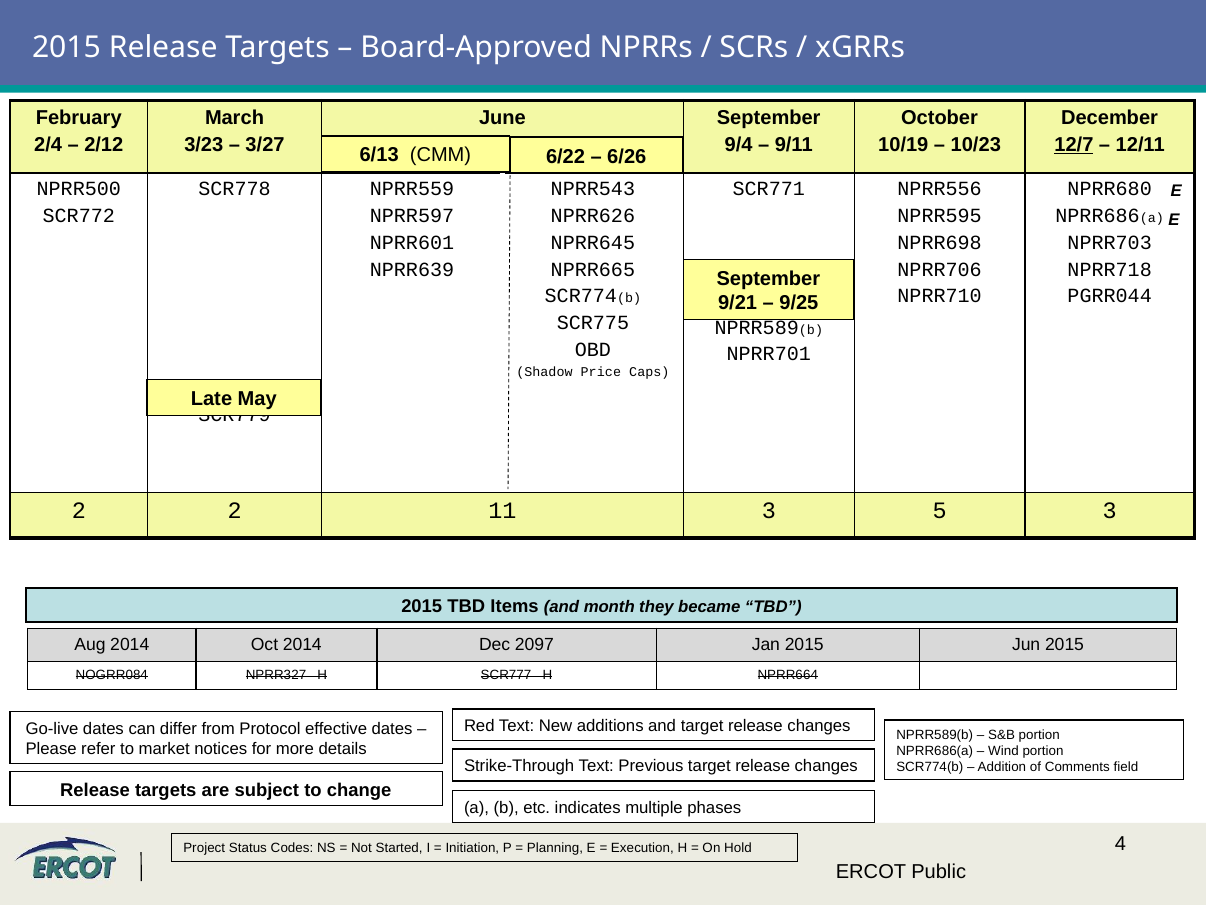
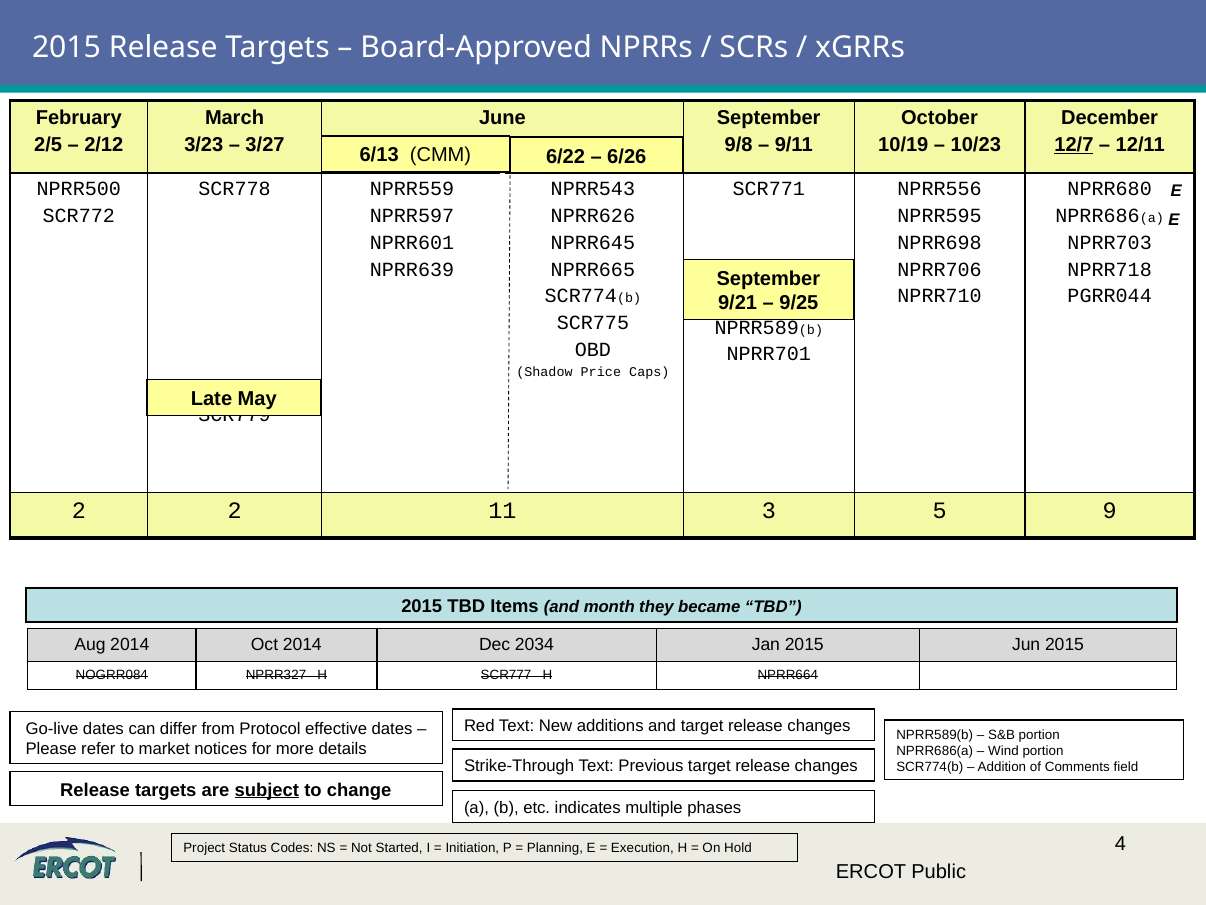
2/4: 2/4 -> 2/5 (48, 145)
9/4: 9/4 -> 9/8 (739, 145)
5 3: 3 -> 9 (1110, 510)
2097: 2097 -> 2034 (534, 644)
subject underline: none -> present (267, 790)
